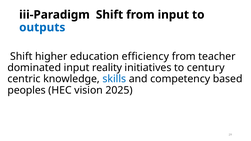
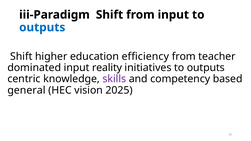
initiatives to century: century -> outputs (206, 68)
skills colour: blue -> purple (114, 79)
peoples: peoples -> general (27, 90)
